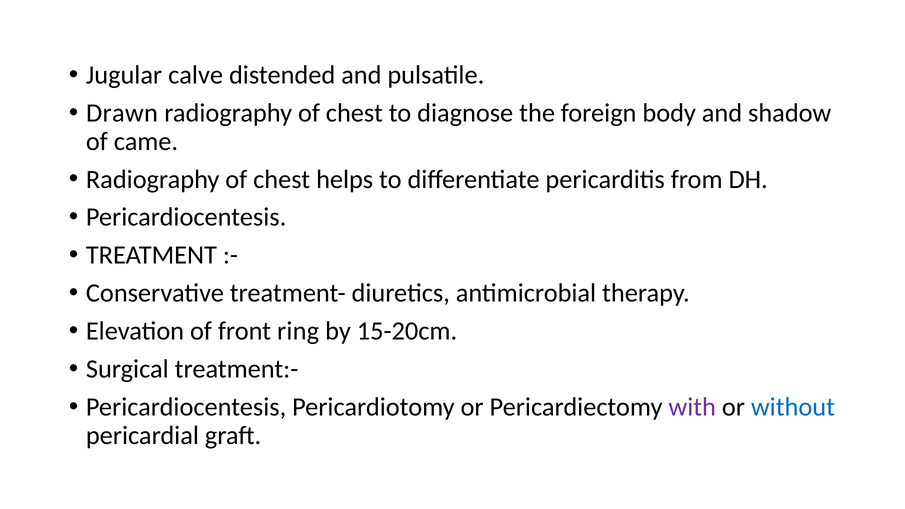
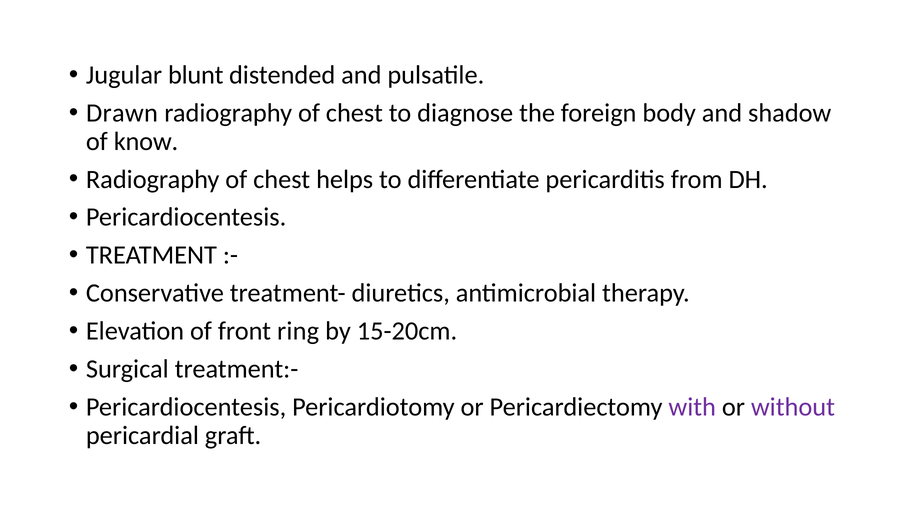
calve: calve -> blunt (196, 75)
came: came -> know (146, 141)
without colour: blue -> purple (793, 407)
